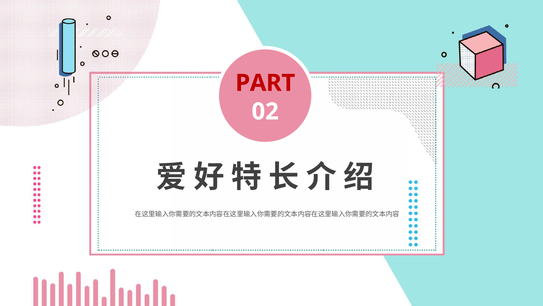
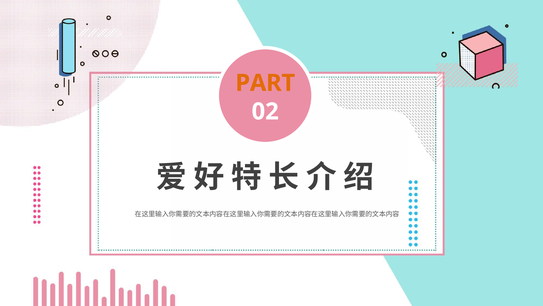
PART colour: red -> orange (265, 83)
